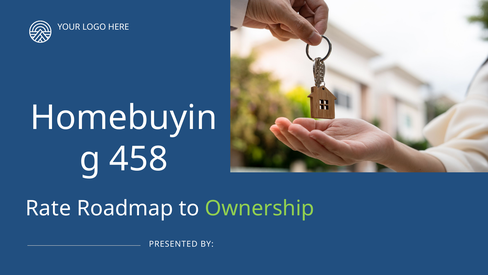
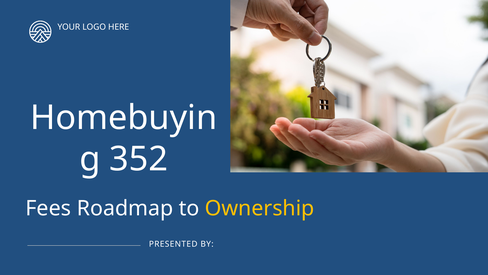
458: 458 -> 352 (139, 159)
Rate: Rate -> Fees (48, 208)
Ownership colour: light green -> yellow (260, 208)
